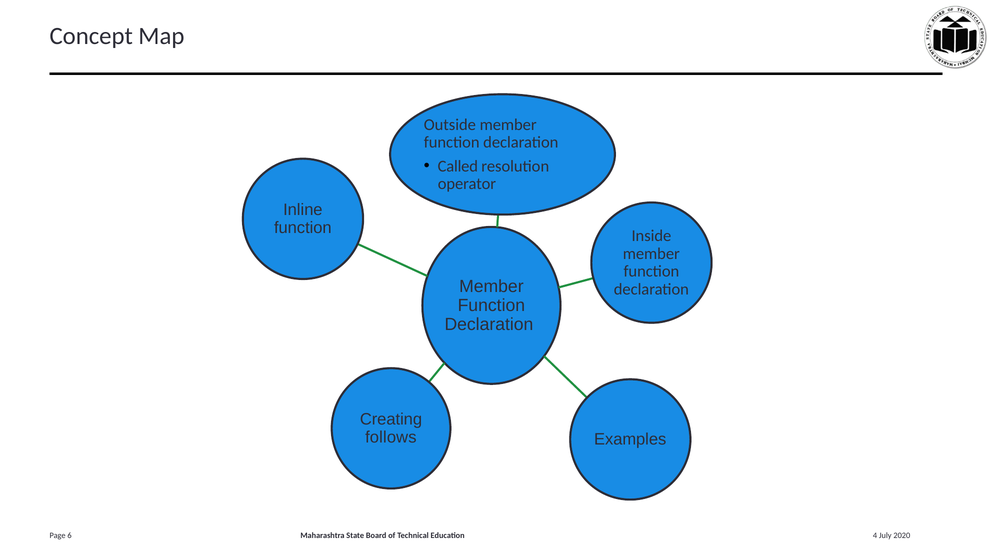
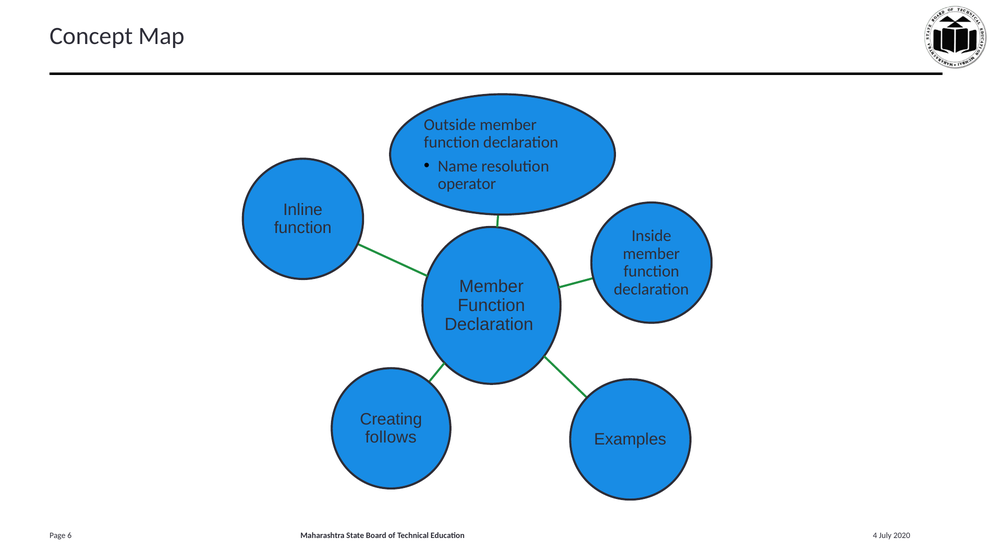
Called: Called -> Name (458, 166)
